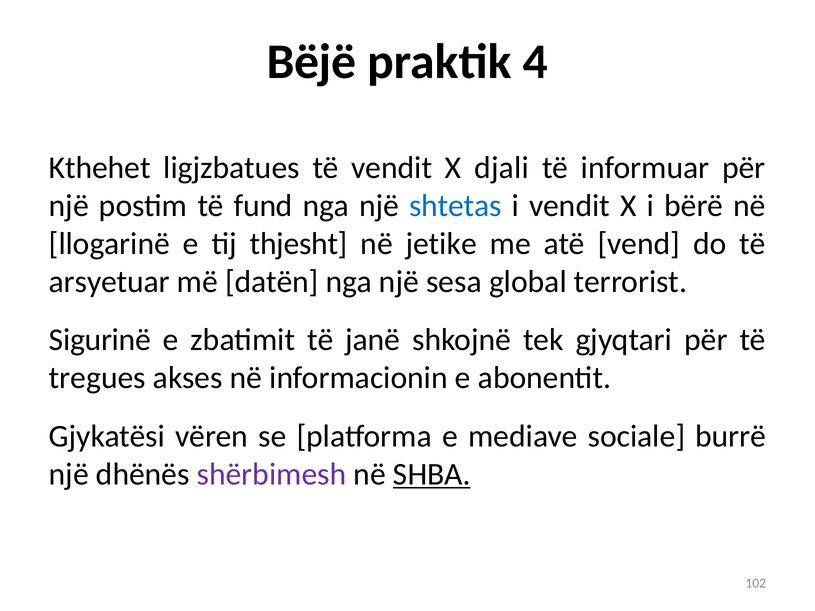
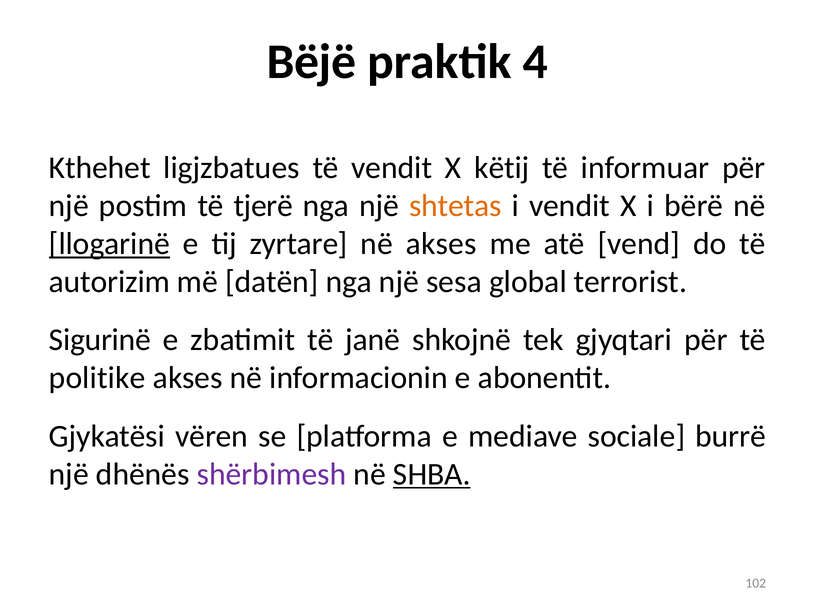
djali: djali -> këtij (502, 168)
fund: fund -> tjerë (263, 206)
shtetas colour: blue -> orange (455, 206)
llogarinë underline: none -> present (109, 244)
thjesht: thjesht -> zyrtare (299, 244)
në jetike: jetike -> akses (441, 244)
arsyetuar: arsyetuar -> autorizim (109, 282)
tregues: tregues -> politike (97, 378)
